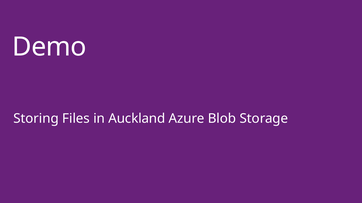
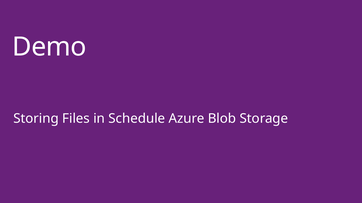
Auckland: Auckland -> Schedule (137, 119)
